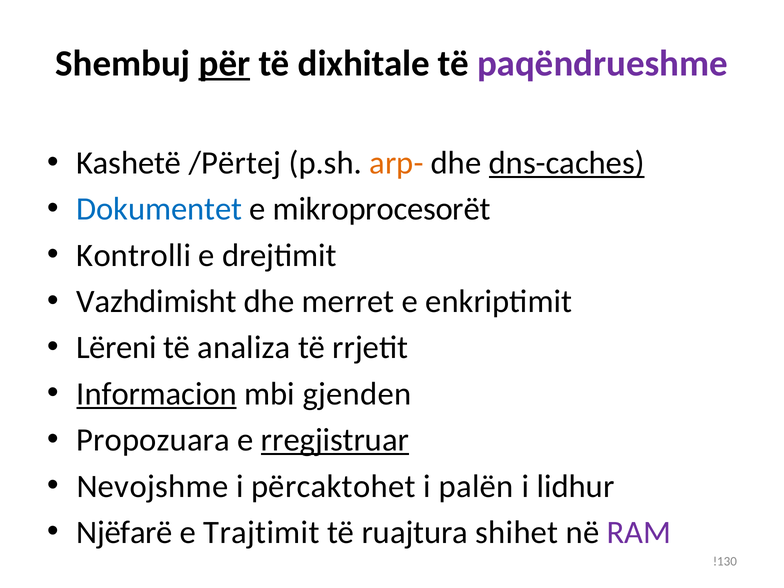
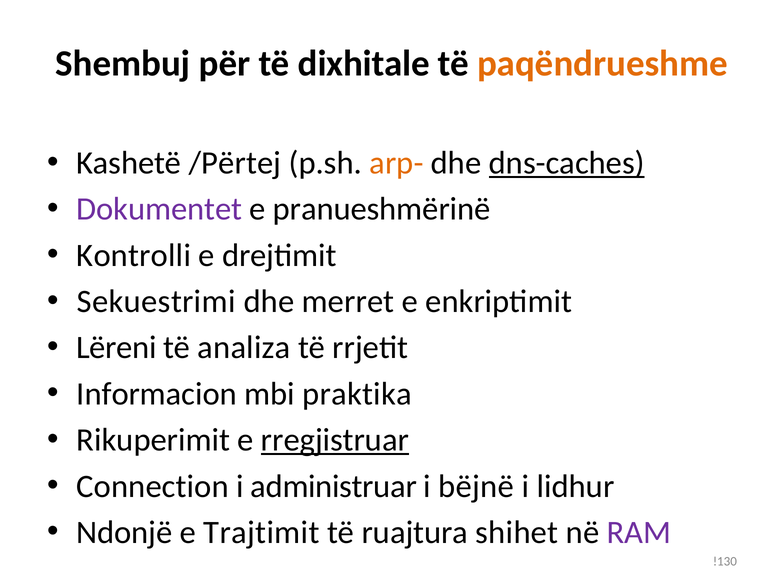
për underline: present -> none (224, 63)
paqëndrueshme colour: purple -> orange (603, 63)
Dokumentet colour: blue -> purple (159, 209)
mikroprocesorët: mikroprocesorët -> pranueshmërinë (382, 209)
Vazhdimisht: Vazhdimisht -> Sekuestrimi (156, 302)
Informacion underline: present -> none (157, 394)
gjenden: gjenden -> praktika (357, 394)
Propozuara: Propozuara -> Rikuperimit (153, 440)
Nevojshme: Nevojshme -> Connection (153, 486)
përcaktohet: përcaktohet -> administruar (334, 486)
palën: palën -> bëjnë (476, 486)
Njëfarë: Njëfarë -> Ndonjë (124, 532)
